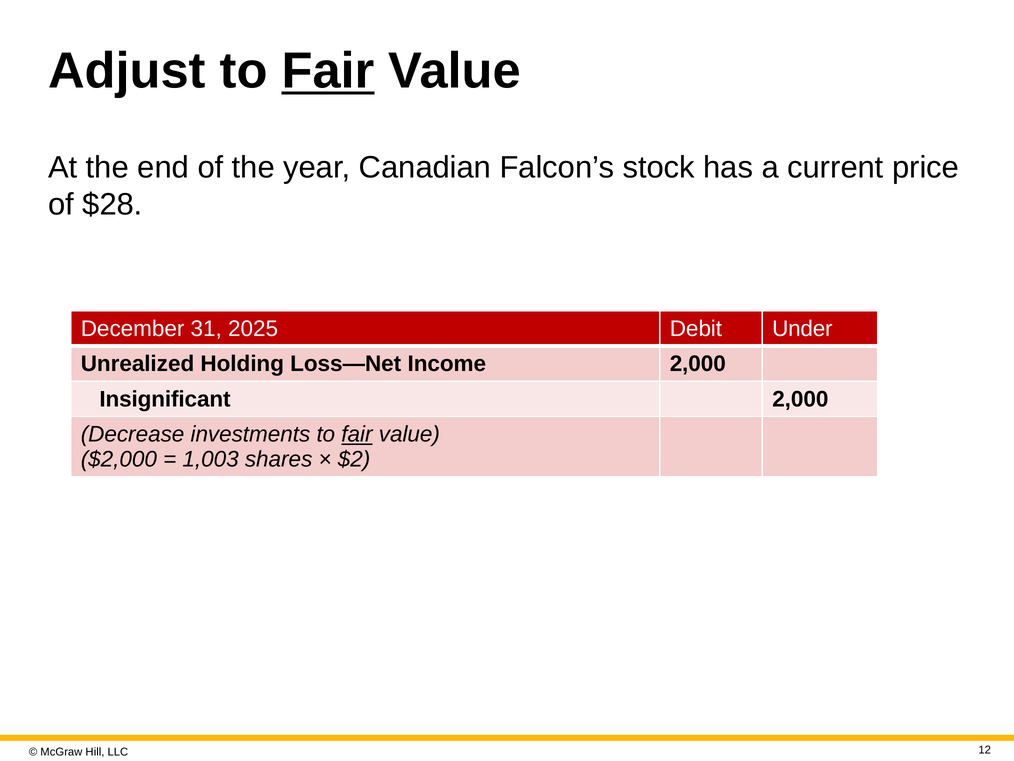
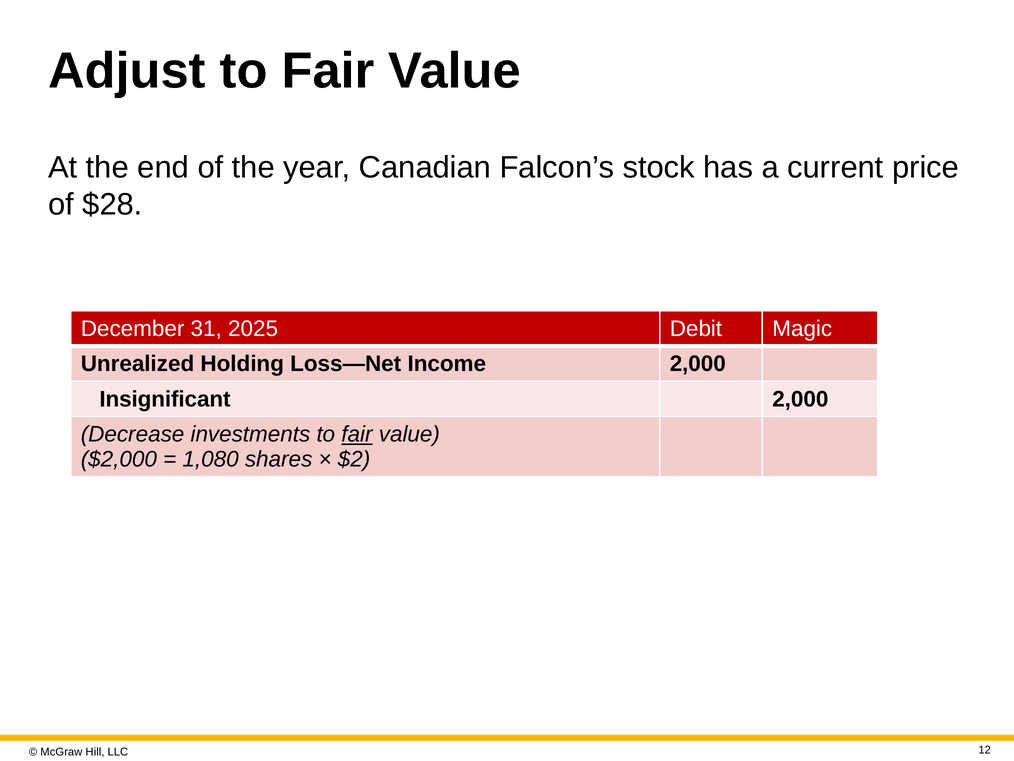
Fair underline: present -> none (328, 71)
Under: Under -> Magic (802, 329)
1,003: 1,003 -> 1,080 (211, 459)
